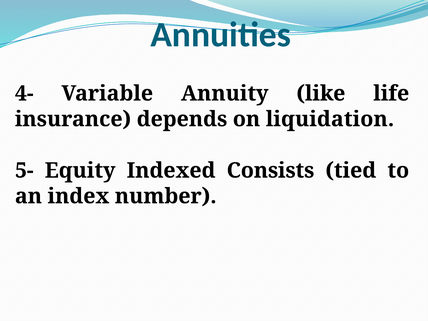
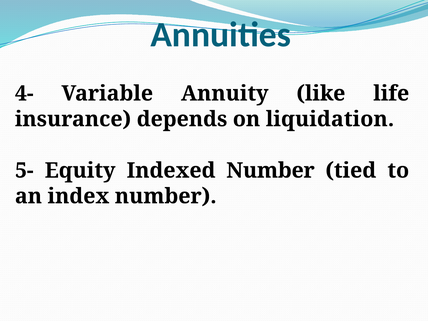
Indexed Consists: Consists -> Number (270, 171)
